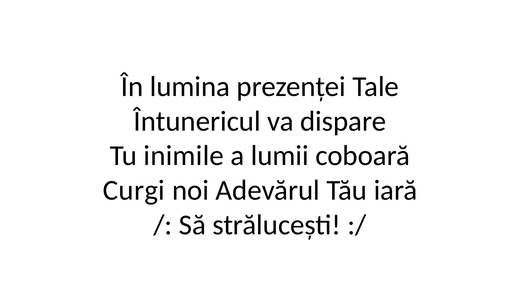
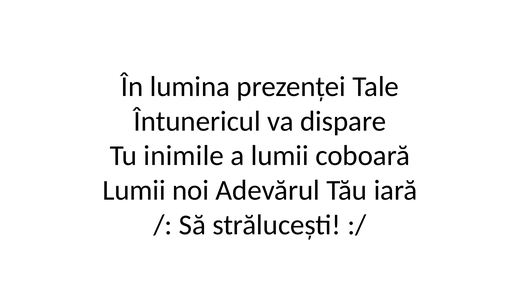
Curgi: Curgi -> Lumii (134, 191)
